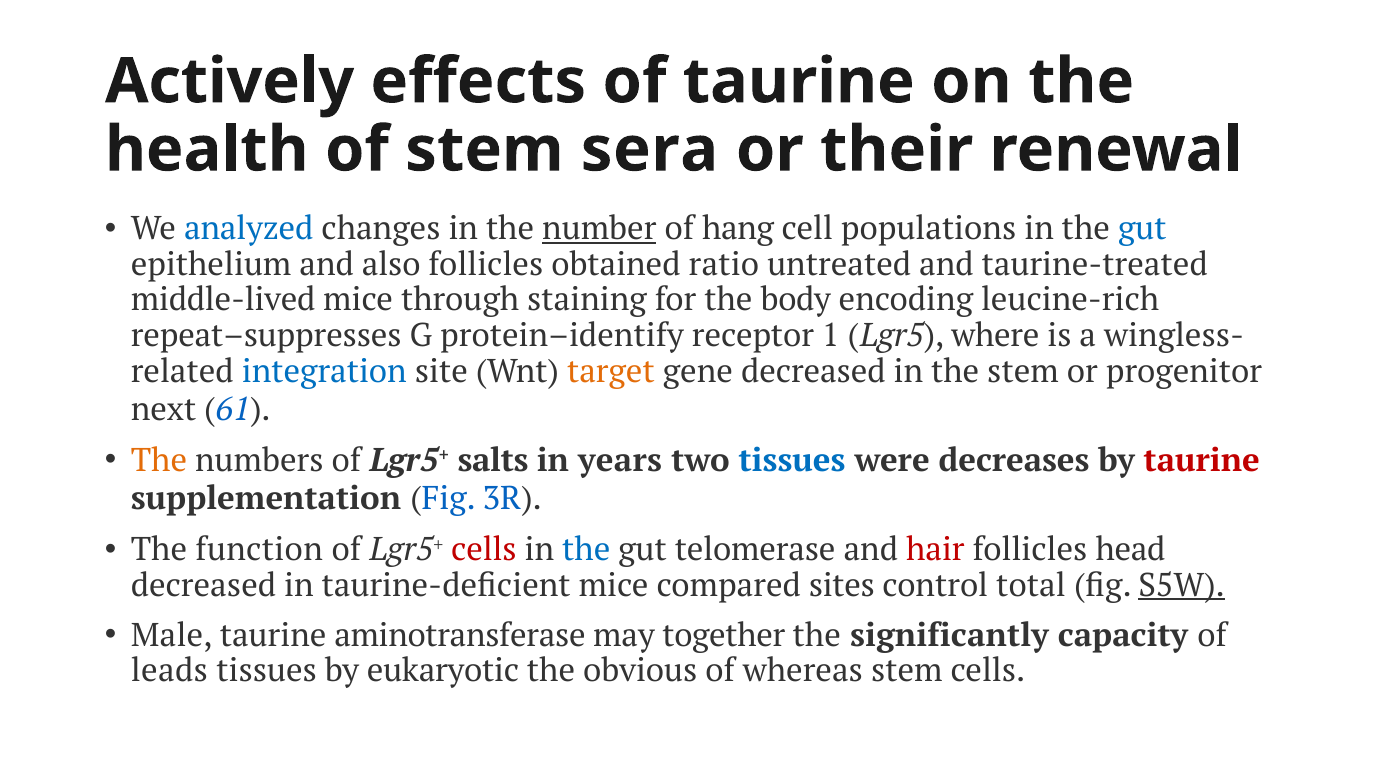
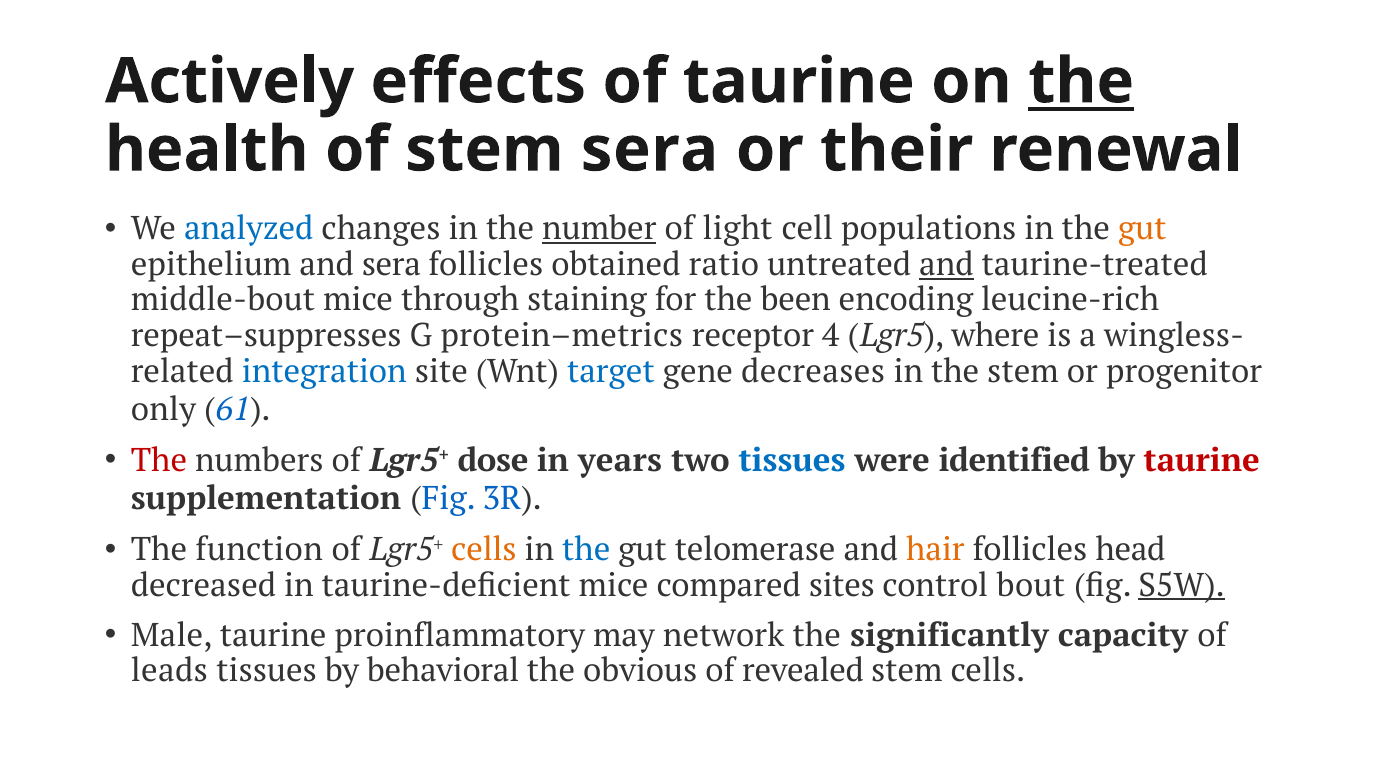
the underline: none -> present (1081, 82)
hang: hang -> light (738, 229)
gut colour: blue -> orange (1142, 229)
and also: also -> sera (391, 265)
and underline: none -> present (946, 265)
middle-lived: middle-lived -> middle-bout (223, 300)
body: body -> been (796, 300)
protein–identify: protein–identify -> protein–metrics (562, 336)
1: 1 -> 4 (831, 336)
target colour: orange -> blue (611, 371)
gene decreased: decreased -> decreases (813, 371)
next: next -> only (163, 410)
The colour: orange -> red (159, 461)
salts: salts -> dose (493, 461)
decreases: decreases -> identified (1014, 461)
cells colour: red -> orange (484, 550)
hair colour: red -> orange (935, 550)
total: total -> bout (1031, 586)
aminotransferase: aminotransferase -> proinflammatory (460, 636)
together: together -> network (724, 636)
eukaryotic: eukaryotic -> behavioral (443, 671)
whereas: whereas -> revealed (803, 671)
